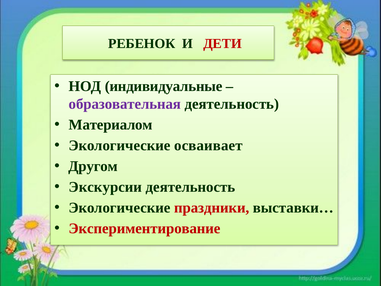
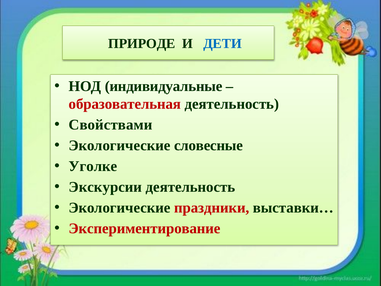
РЕБЕНОК: РЕБЕНОК -> ПРИРОДЕ (142, 44)
ДЕТИ colour: red -> blue (223, 44)
образовательная colour: purple -> red (125, 104)
Материалом: Материалом -> Свойствами (111, 125)
осваивает: осваивает -> словесные (209, 145)
Другом: Другом -> Уголке (93, 166)
